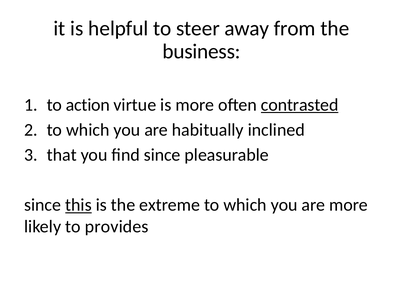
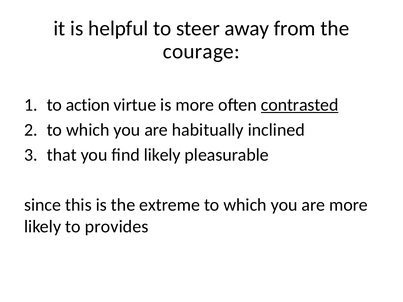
business: business -> courage (201, 52)
find since: since -> likely (162, 155)
this underline: present -> none (78, 205)
